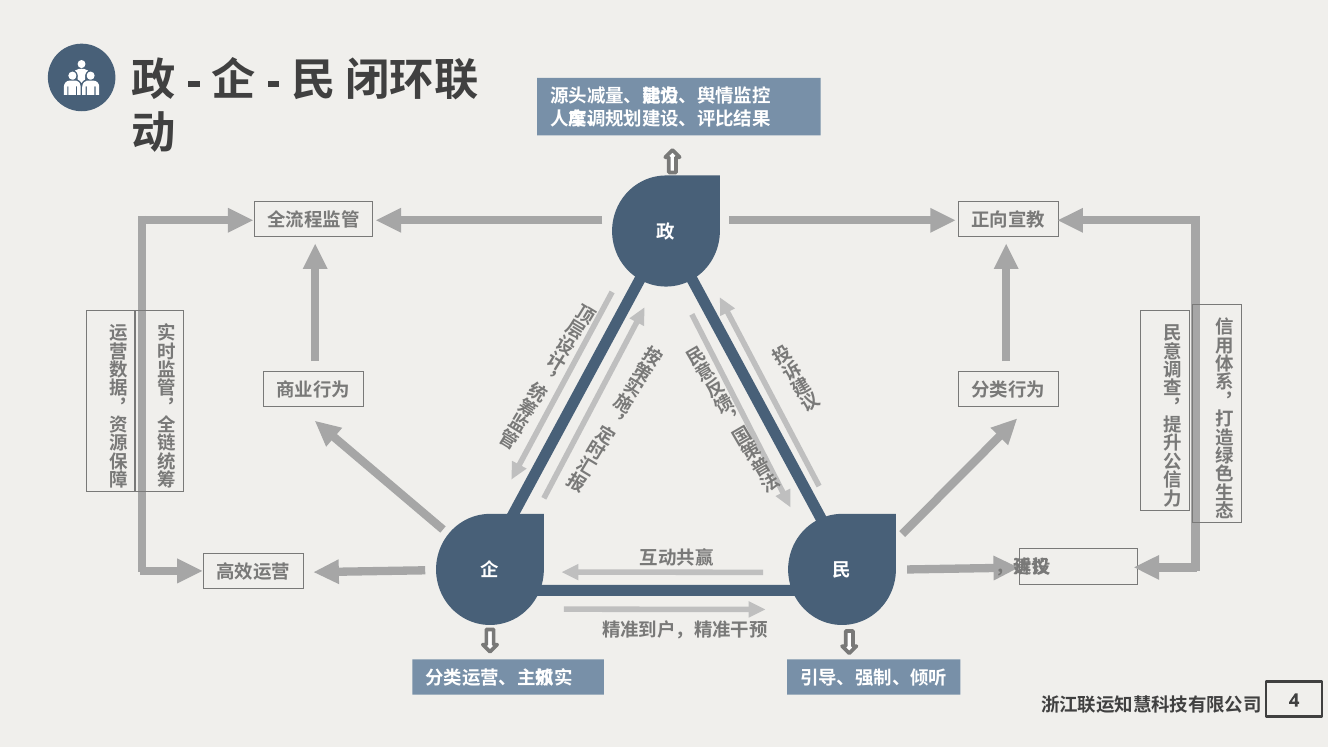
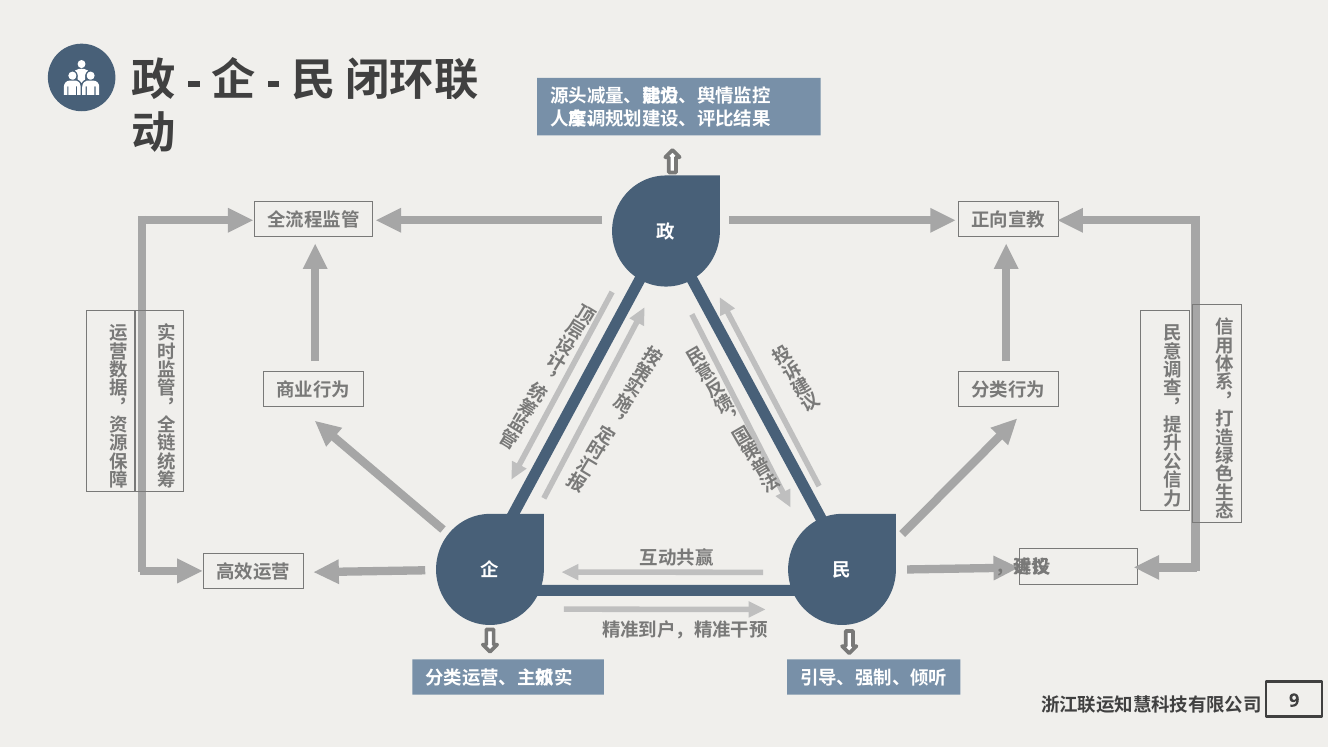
4: 4 -> 9 (1294, 701)
